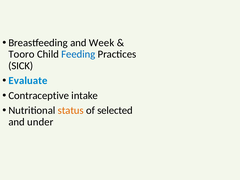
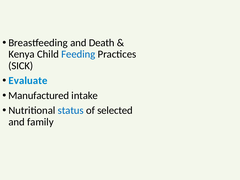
Week: Week -> Death (102, 43)
Tooro: Tooro -> Kenya (22, 54)
Contraceptive: Contraceptive -> Manufactured (39, 96)
status colour: orange -> blue (71, 110)
under: under -> family (40, 122)
